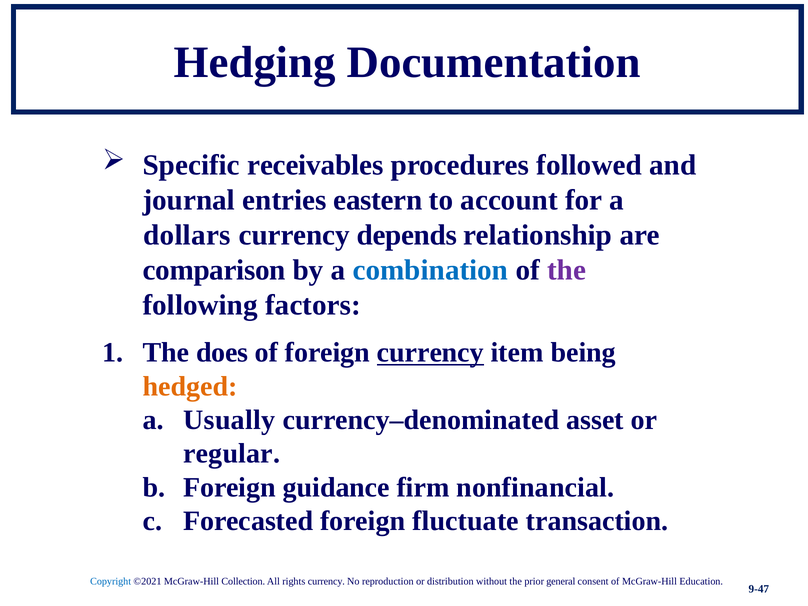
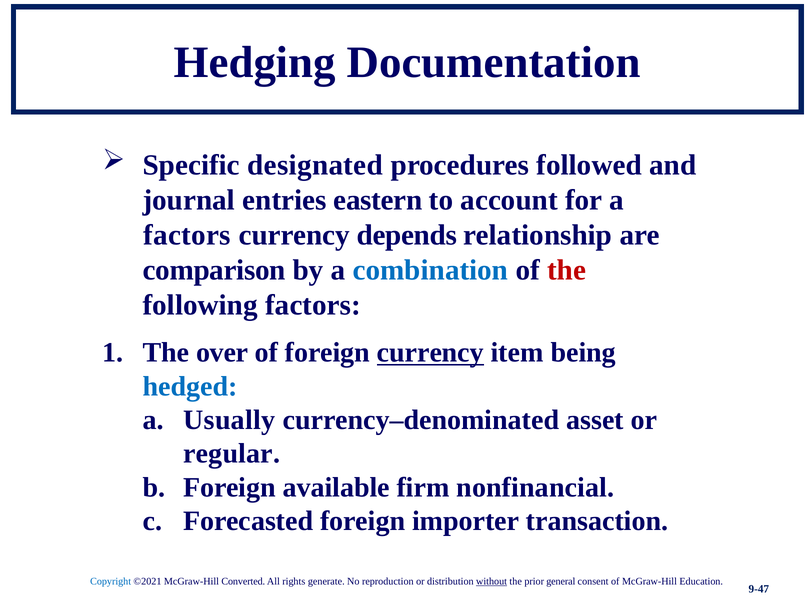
receivables: receivables -> designated (315, 165)
dollars: dollars -> factors (187, 235)
the colour: purple -> red (567, 270)
does: does -> over (222, 353)
hedged colour: orange -> blue (190, 386)
guidance: guidance -> available (336, 487)
fluctuate: fluctuate -> importer (466, 521)
Collection: Collection -> Converted (243, 582)
rights currency: currency -> generate (326, 582)
without underline: none -> present (492, 582)
